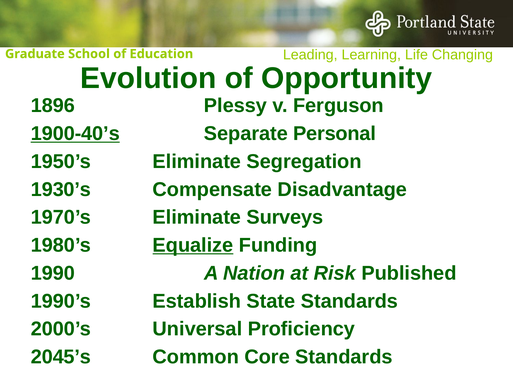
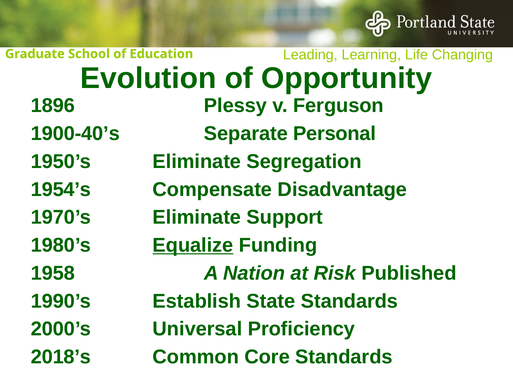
1900-40’s underline: present -> none (75, 134)
1930’s: 1930’s -> 1954’s (61, 189)
Surveys: Surveys -> Support (285, 217)
1990: 1990 -> 1958 (53, 273)
2045’s: 2045’s -> 2018’s (61, 357)
